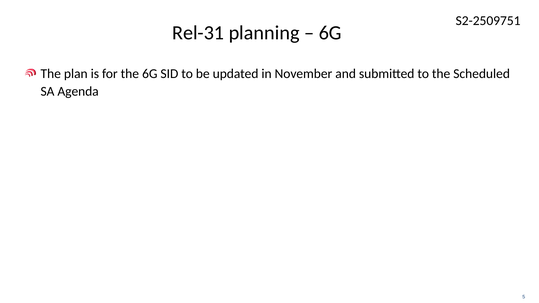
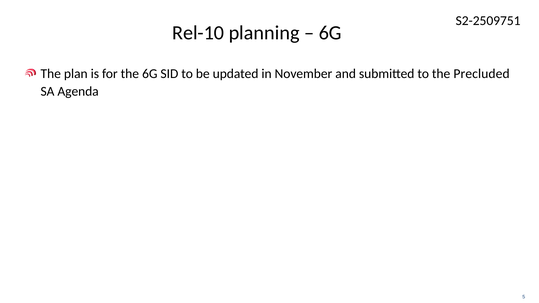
Rel-31: Rel-31 -> Rel-10 (198, 33)
Scheduled: Scheduled -> Precluded (482, 74)
